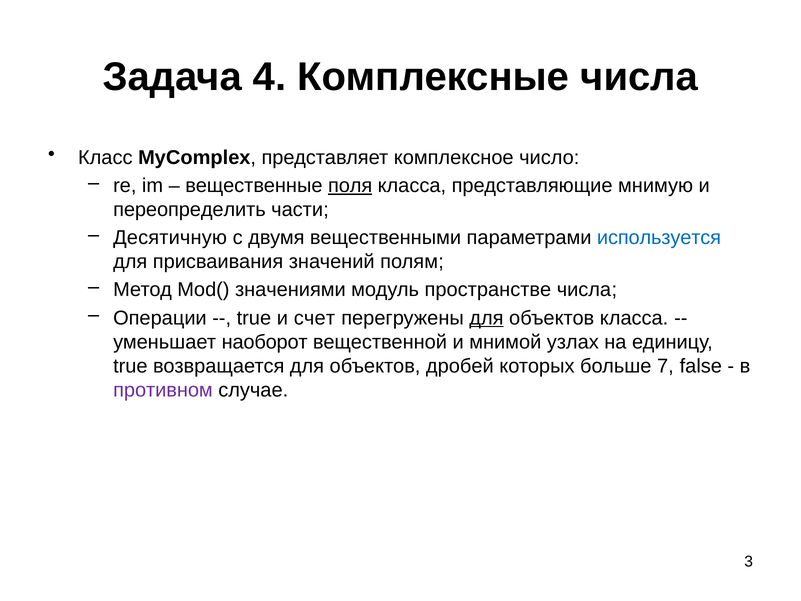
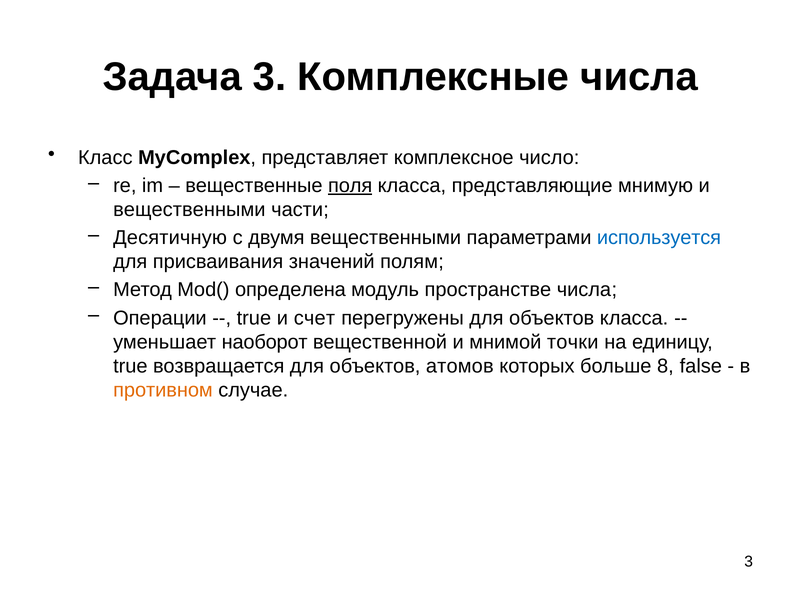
Задача 4: 4 -> 3 (270, 77)
переопределить: переопределить -> вещественными (189, 210)
значениями: значениями -> определена (290, 290)
для underline: present -> none (486, 318)
узлах: узлах -> точки (573, 342)
дробей: дробей -> атомов (460, 366)
7: 7 -> 8 (665, 366)
противном colour: purple -> orange (163, 390)
